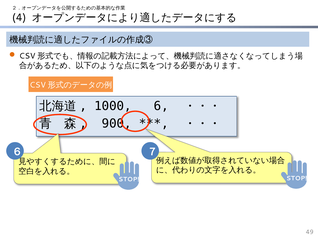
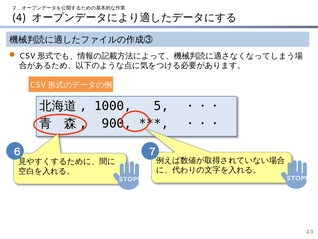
6: 6 -> 5 (161, 106)
